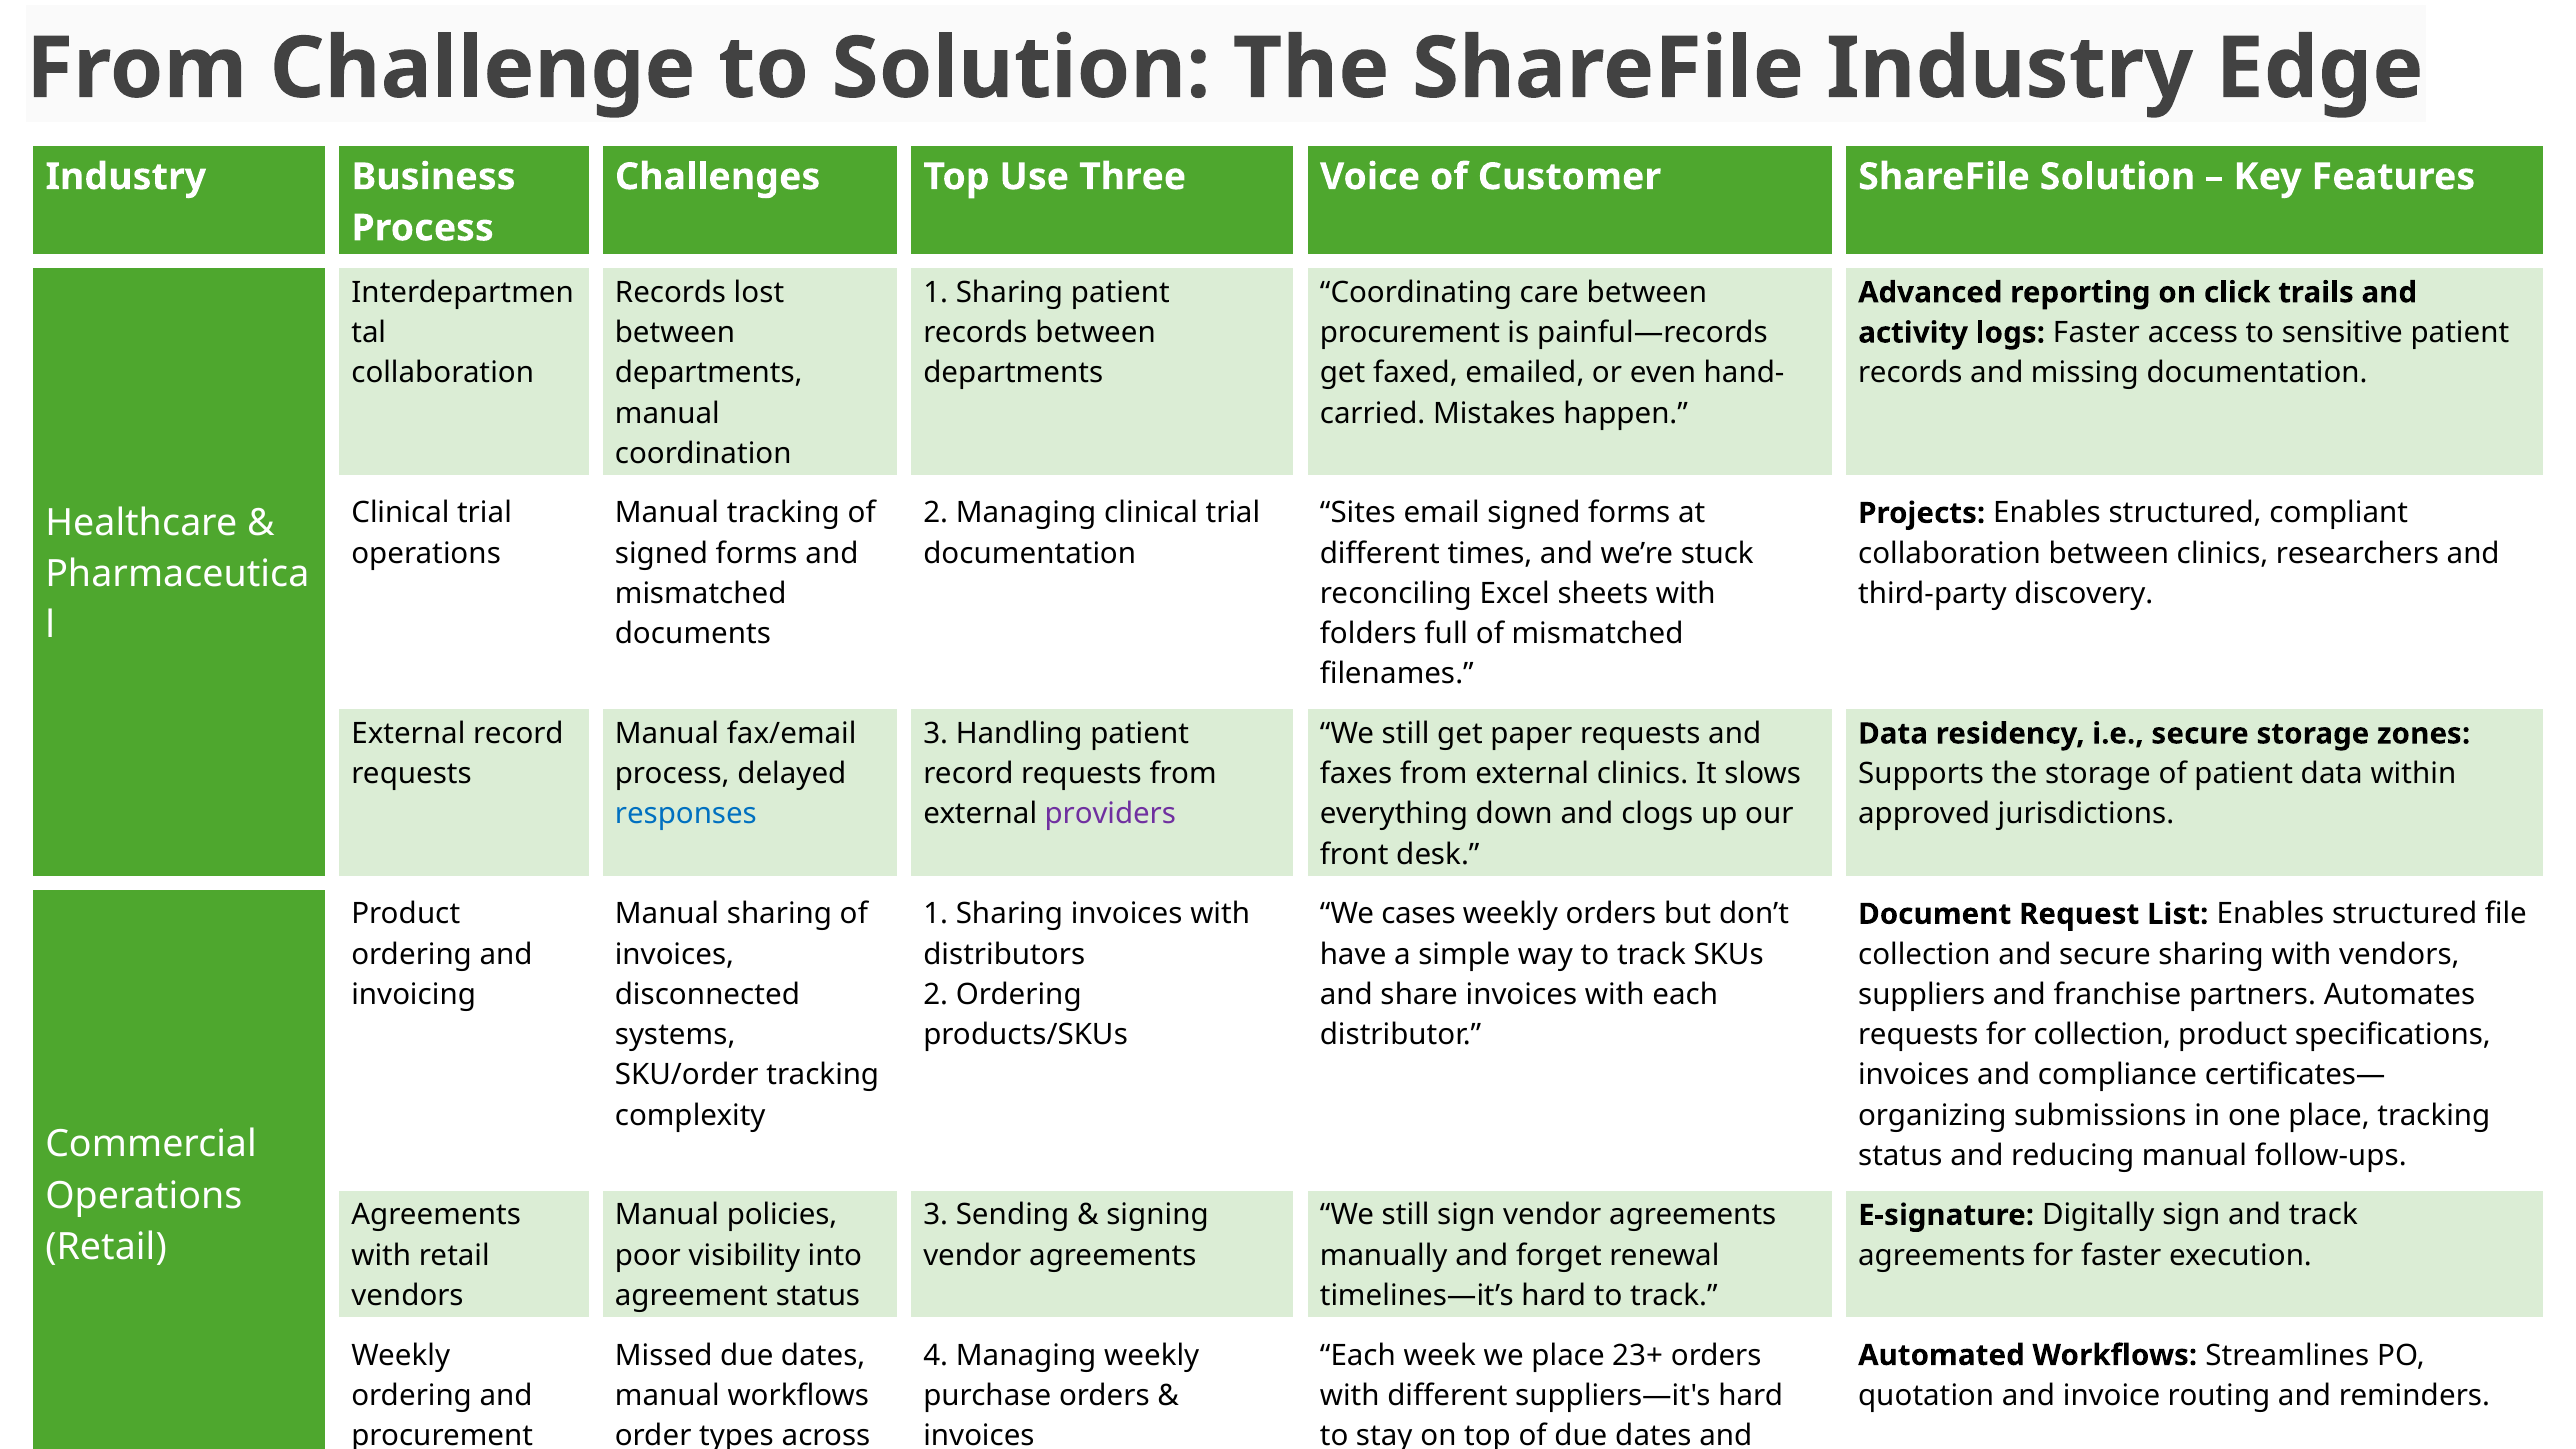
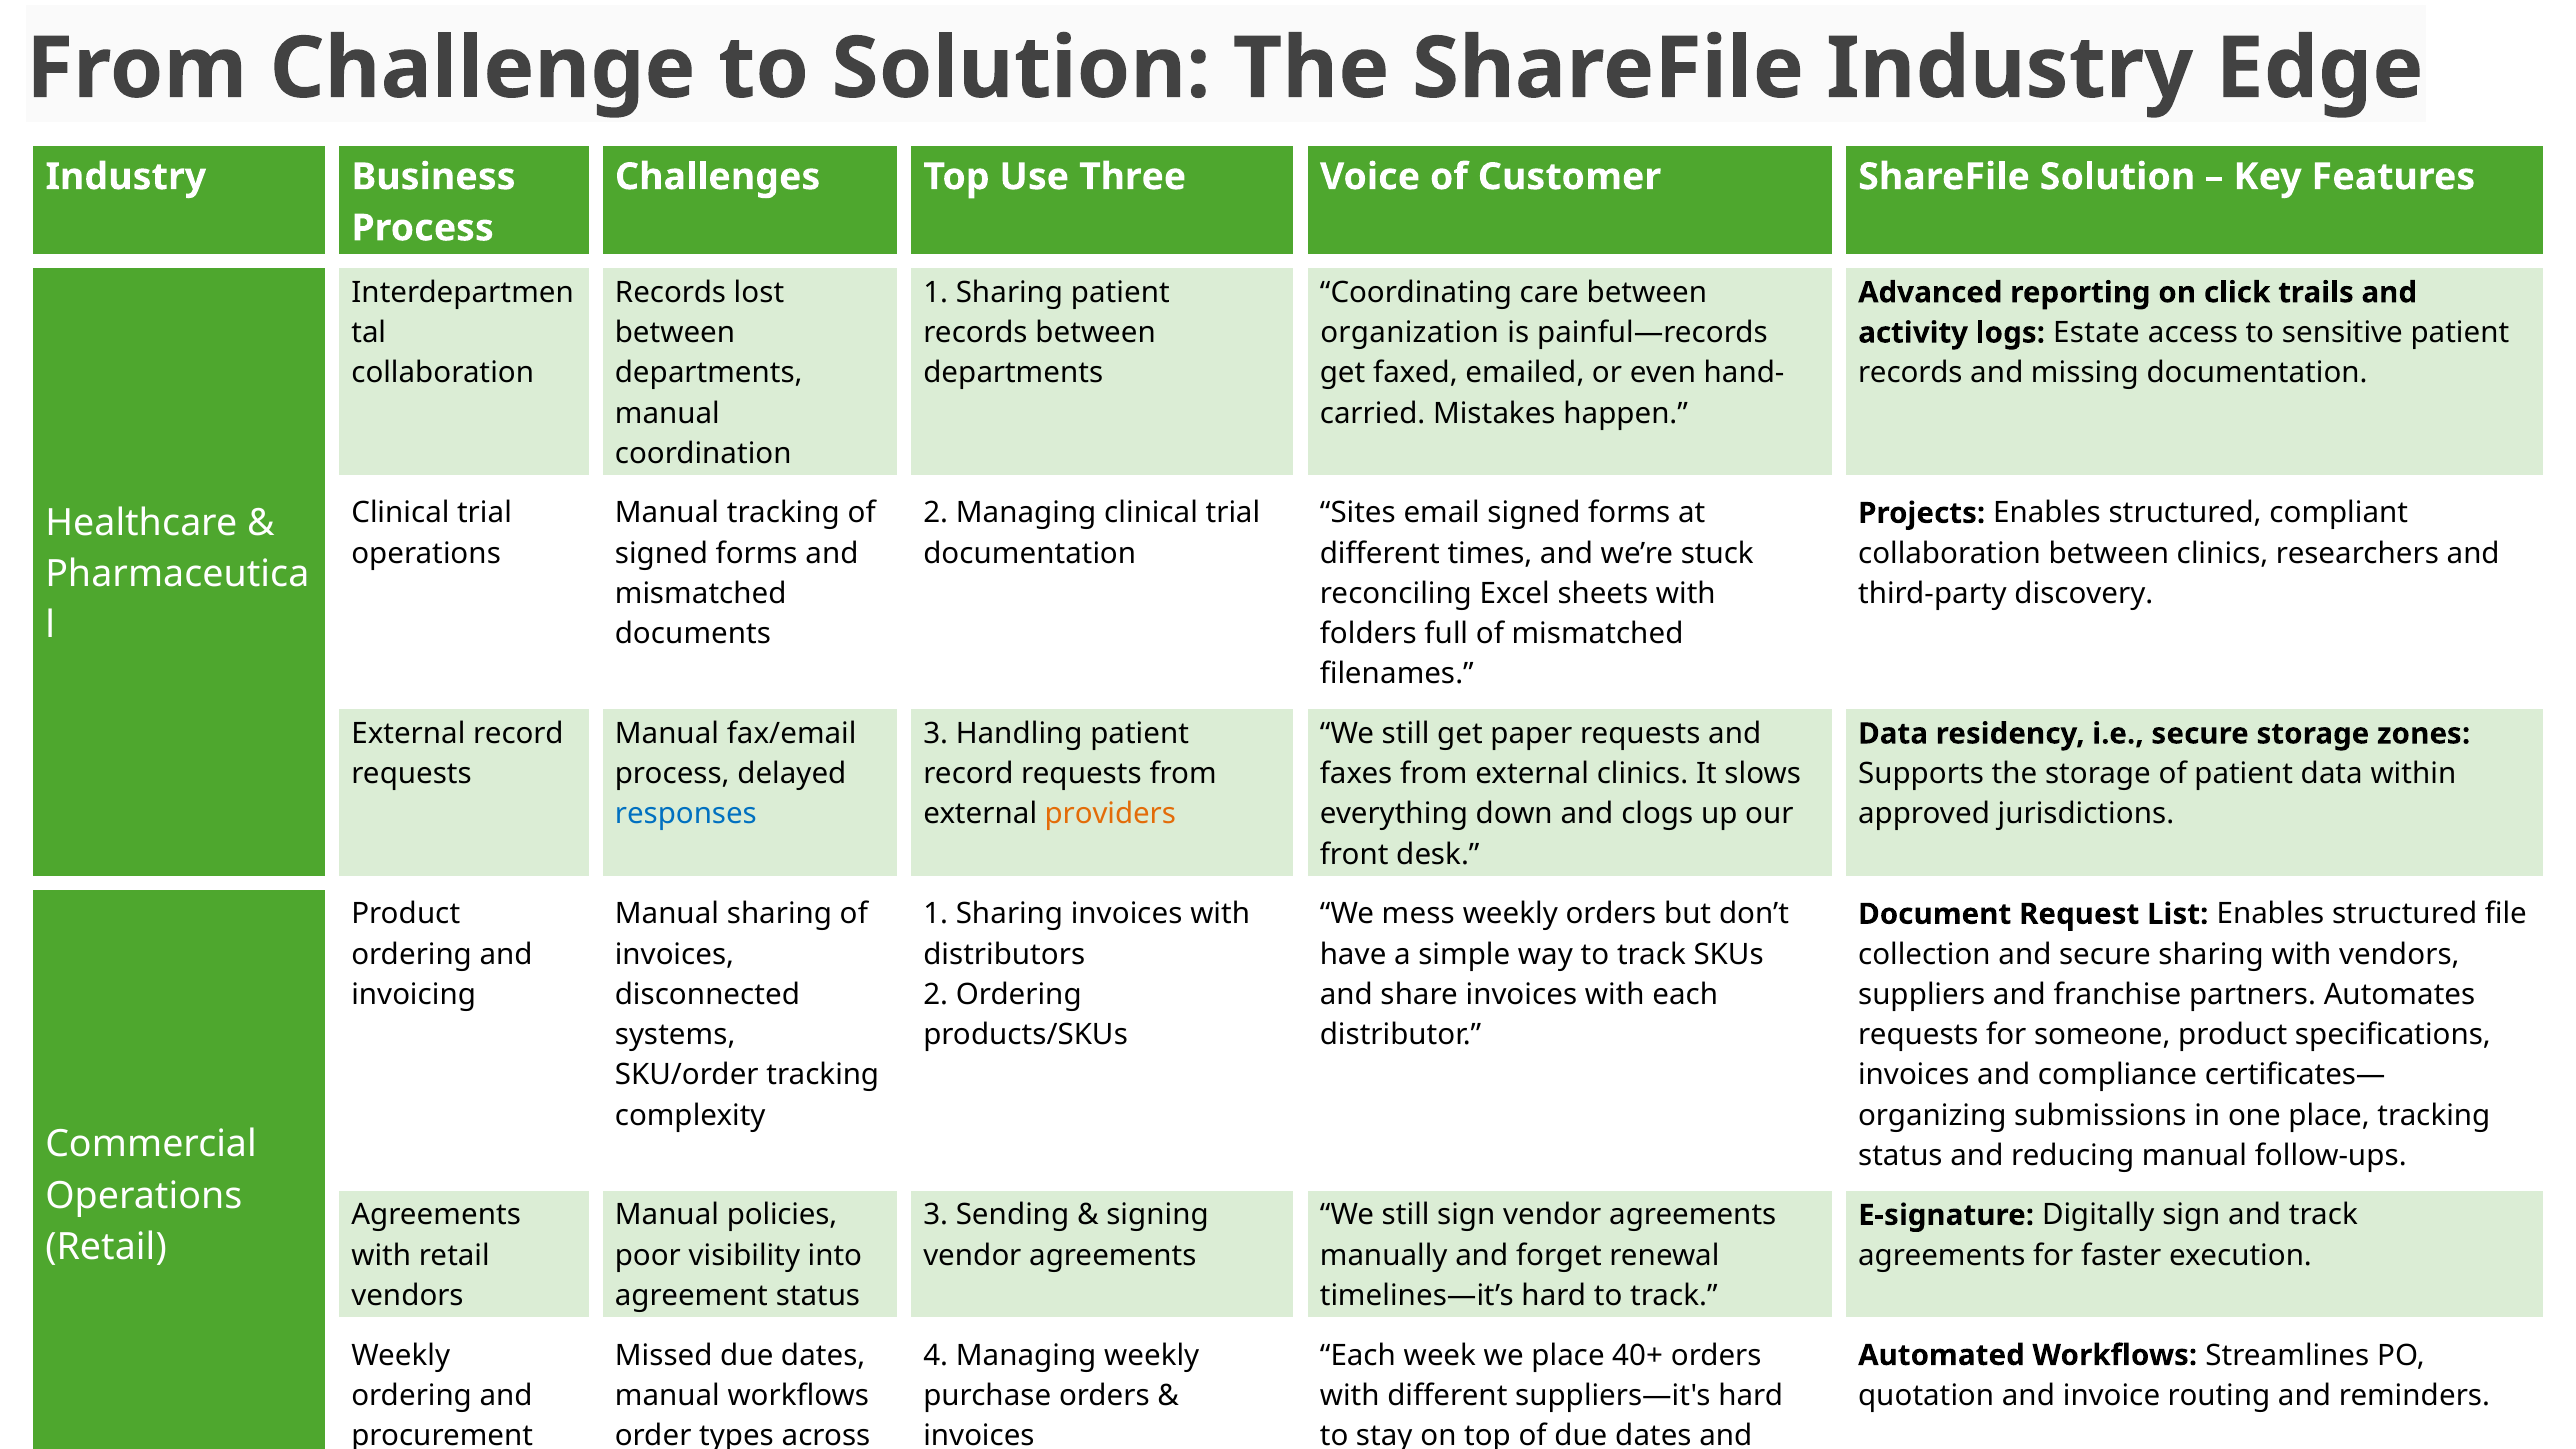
procurement: procurement -> organization (1410, 333)
logs Faster: Faster -> Estate (2096, 333)
providers colour: purple -> orange (1110, 814)
cases: cases -> mess (1418, 914)
for collection: collection -> someone (2102, 1035)
23+: 23+ -> 40+ (1638, 1355)
